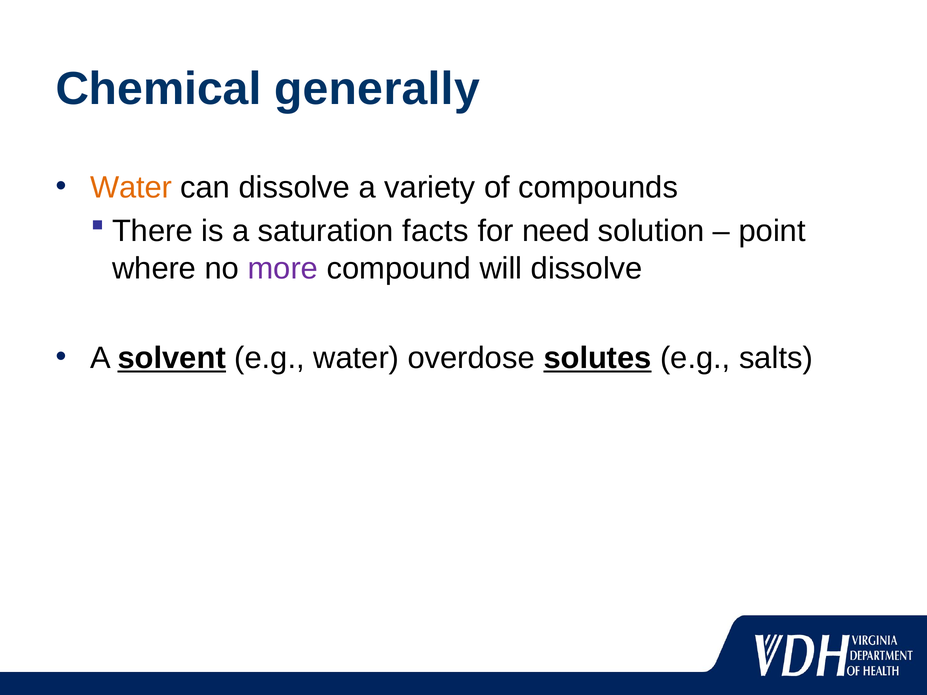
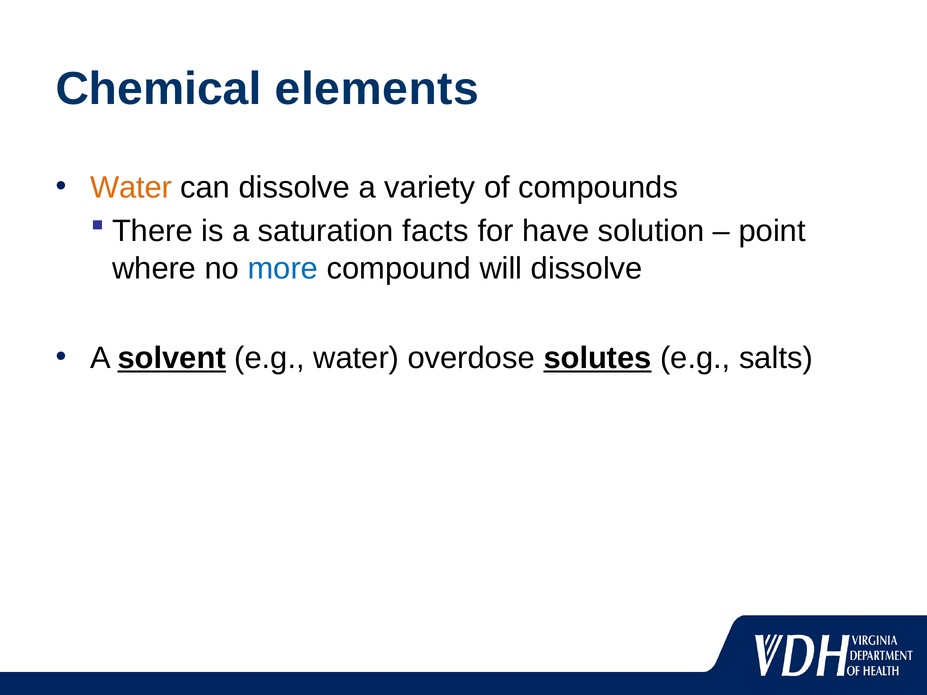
generally: generally -> elements (377, 89)
need: need -> have (556, 231)
more colour: purple -> blue (283, 268)
